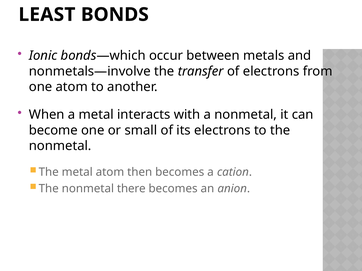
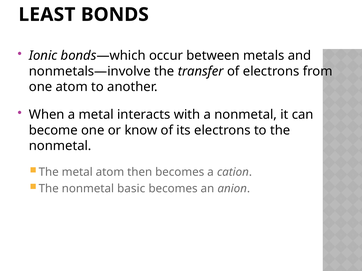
small: small -> know (141, 131)
there: there -> basic (131, 189)
